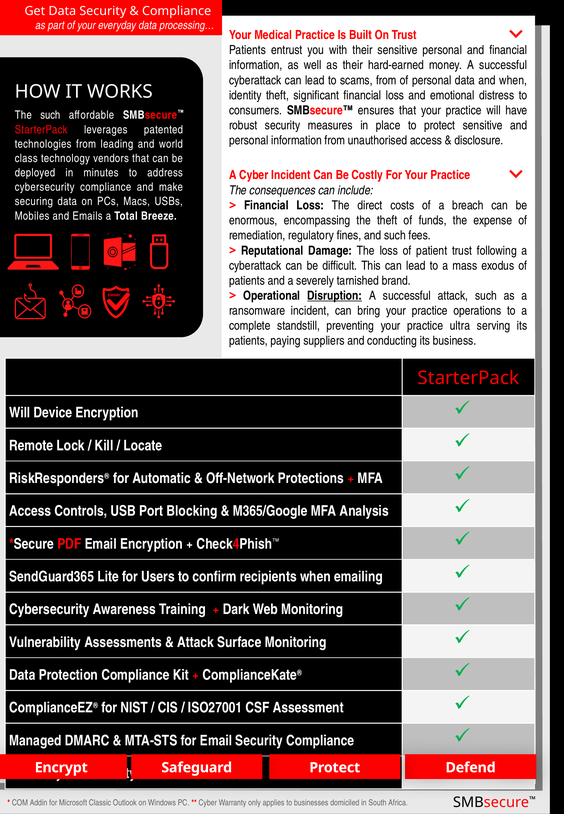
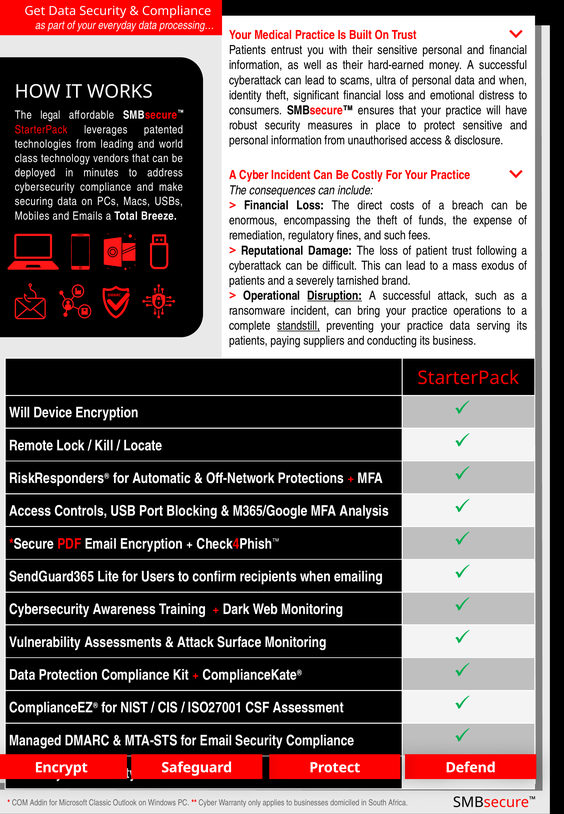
scams from: from -> ultra (386, 80)
The such: such -> legal (50, 115)
standstill underline: none -> present (299, 326)
practice ultra: ultra -> data (460, 326)
